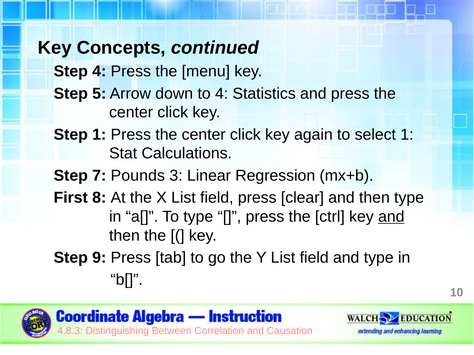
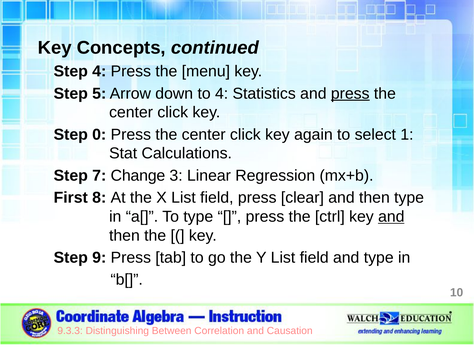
press underline: none -> present (350, 94)
Step 1: 1 -> 0 (99, 135)
Pounds: Pounds -> Change (138, 176)
4.8.3: 4.8.3 -> 9.3.3 (70, 331)
